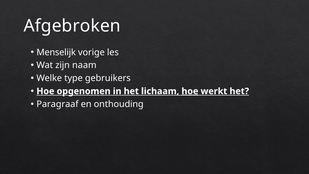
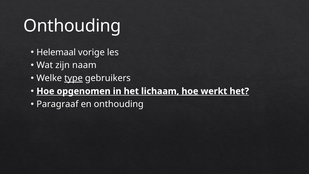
Afgebroken: Afgebroken -> Onthouding (72, 26)
Menselijk: Menselijk -> Helemaal (56, 52)
type underline: none -> present (73, 78)
